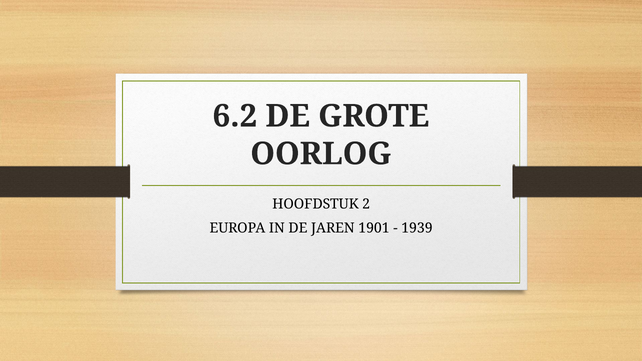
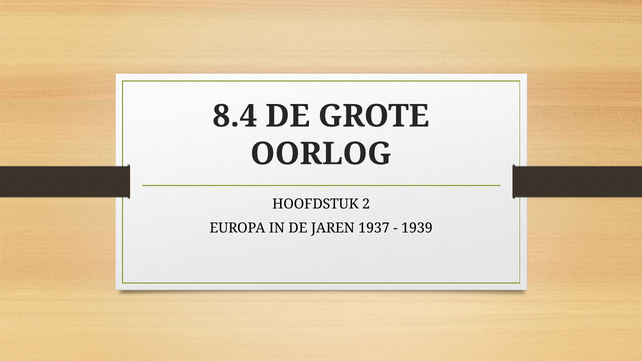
6.2: 6.2 -> 8.4 (235, 116)
1901: 1901 -> 1937 (374, 228)
